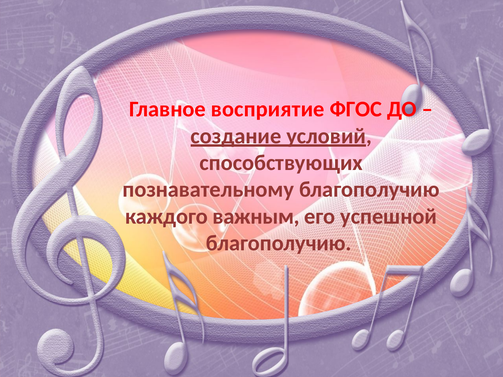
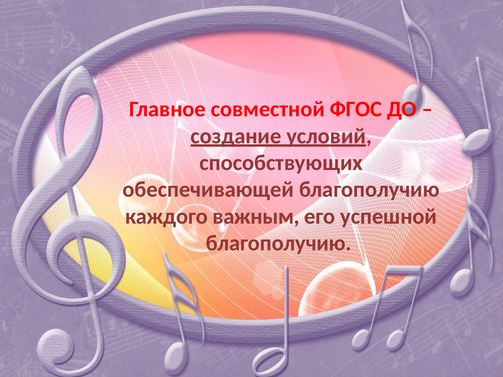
восприятие: восприятие -> совместной (268, 109)
познавательному: познавательному -> обеспечивающей (208, 190)
